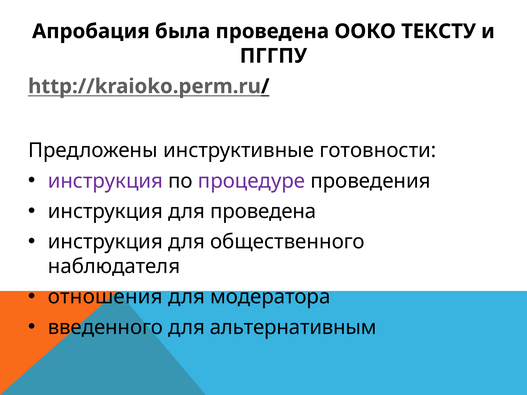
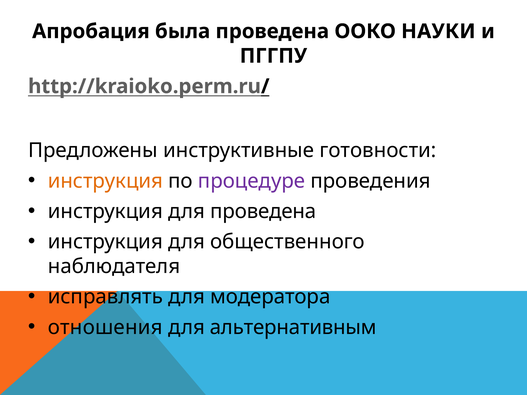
ТЕКСТУ: ТЕКСТУ -> НАУКИ (438, 31)
инструкция colour: purple -> orange (105, 181)
отношения: отношения -> исправлять (105, 297)
введенного: введенного -> отношения (105, 327)
